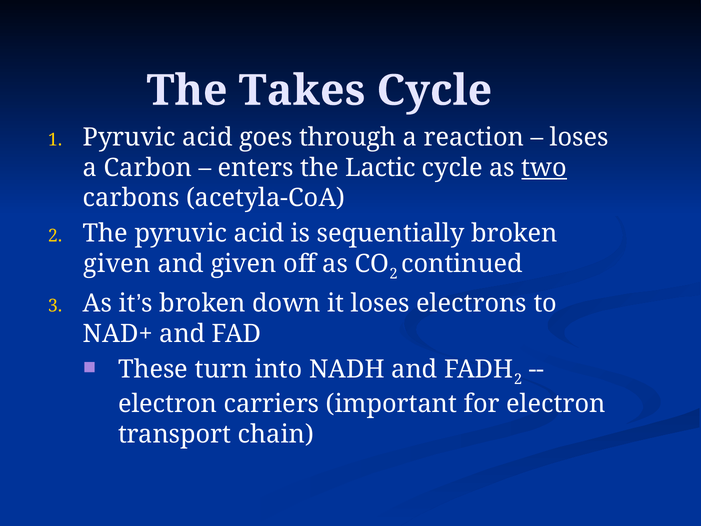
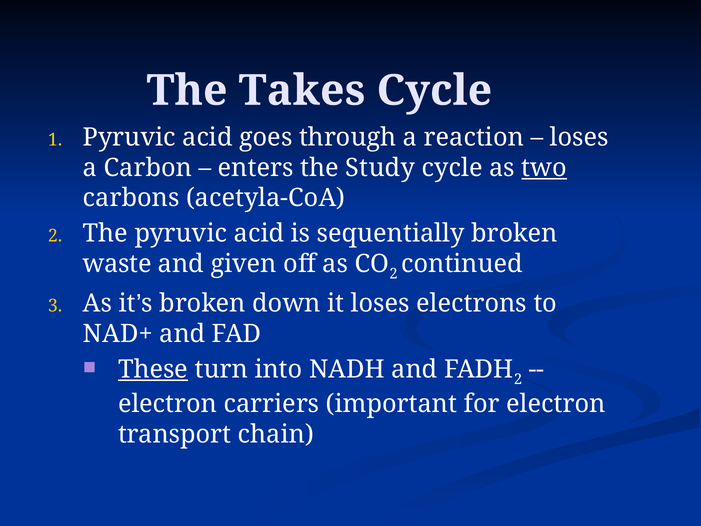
Lactic: Lactic -> Study (380, 168)
given: given -> waste (117, 264)
These underline: none -> present (153, 369)
